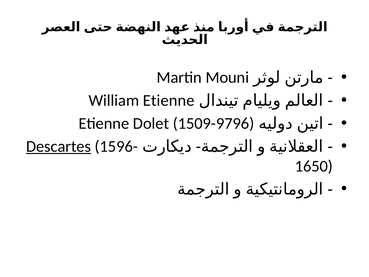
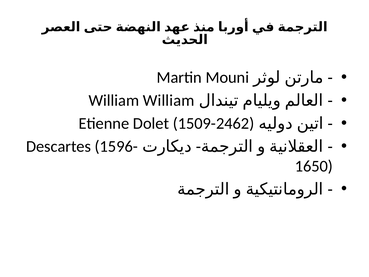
William Etienne: Etienne -> William (169, 100)
1509-9796: 1509-9796 -> 1509-2462 (214, 123)
Descartes underline: present -> none (59, 146)
